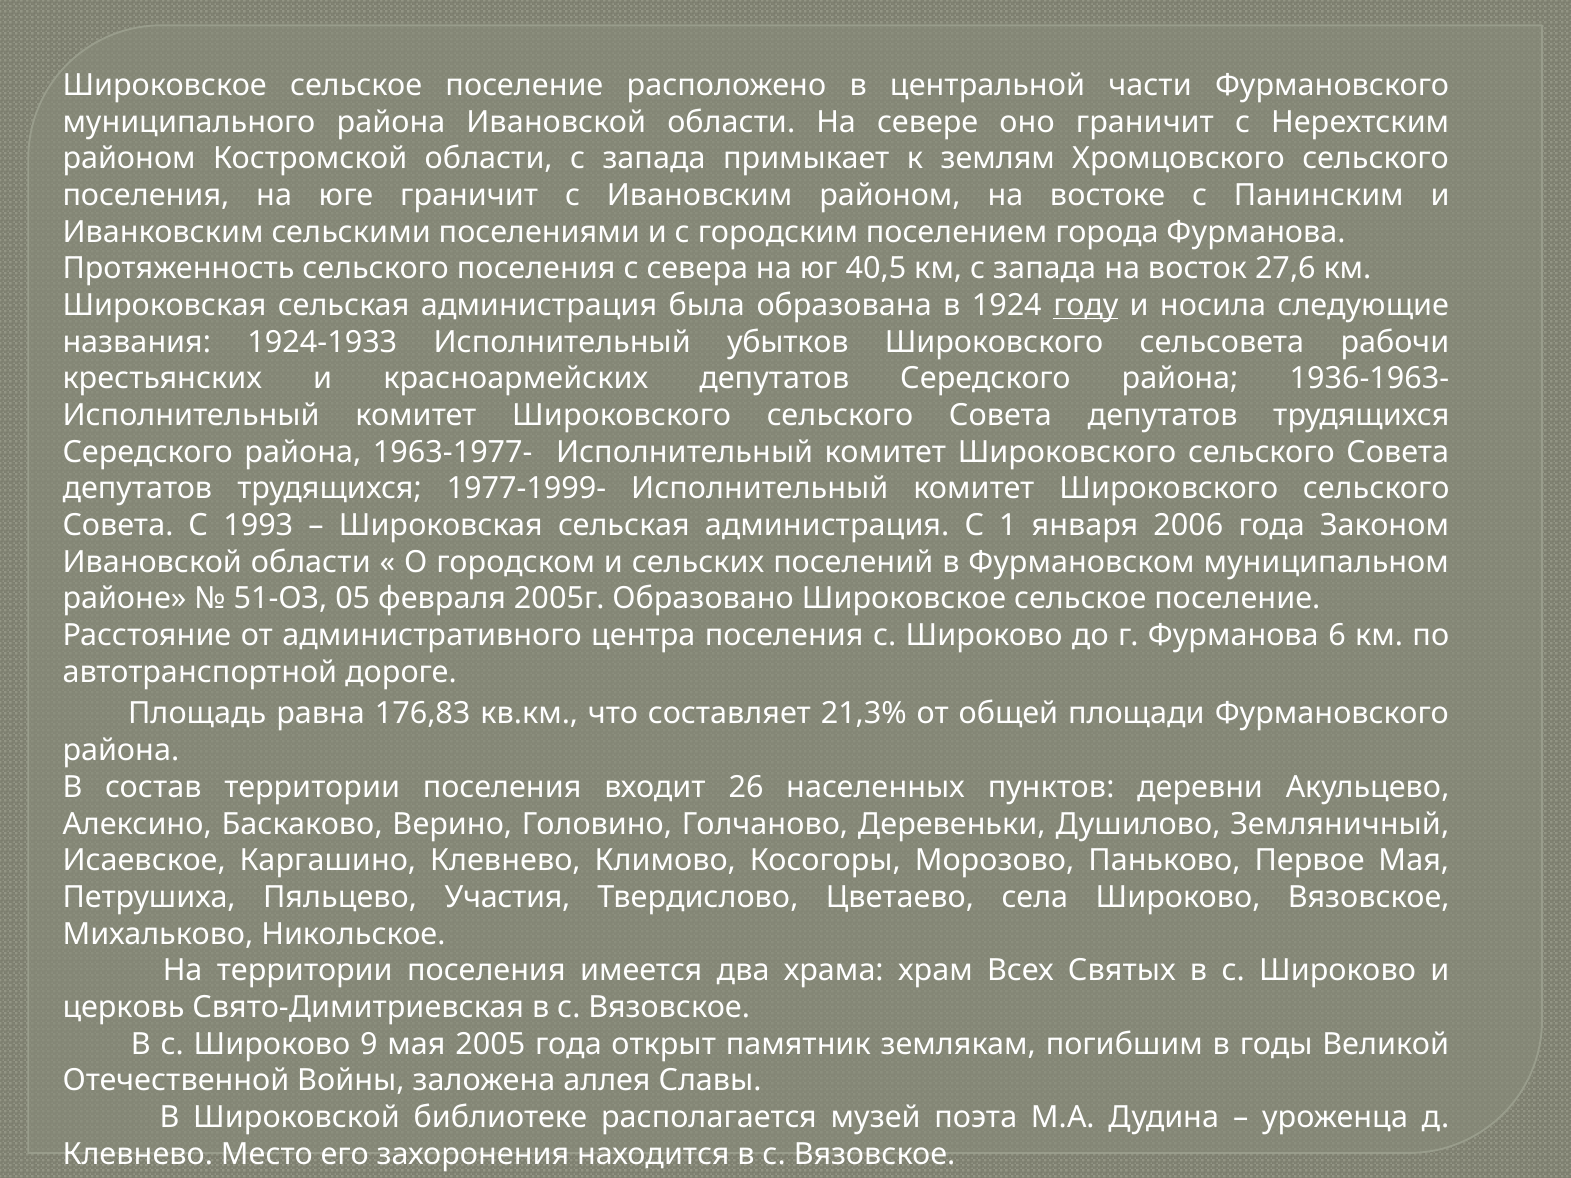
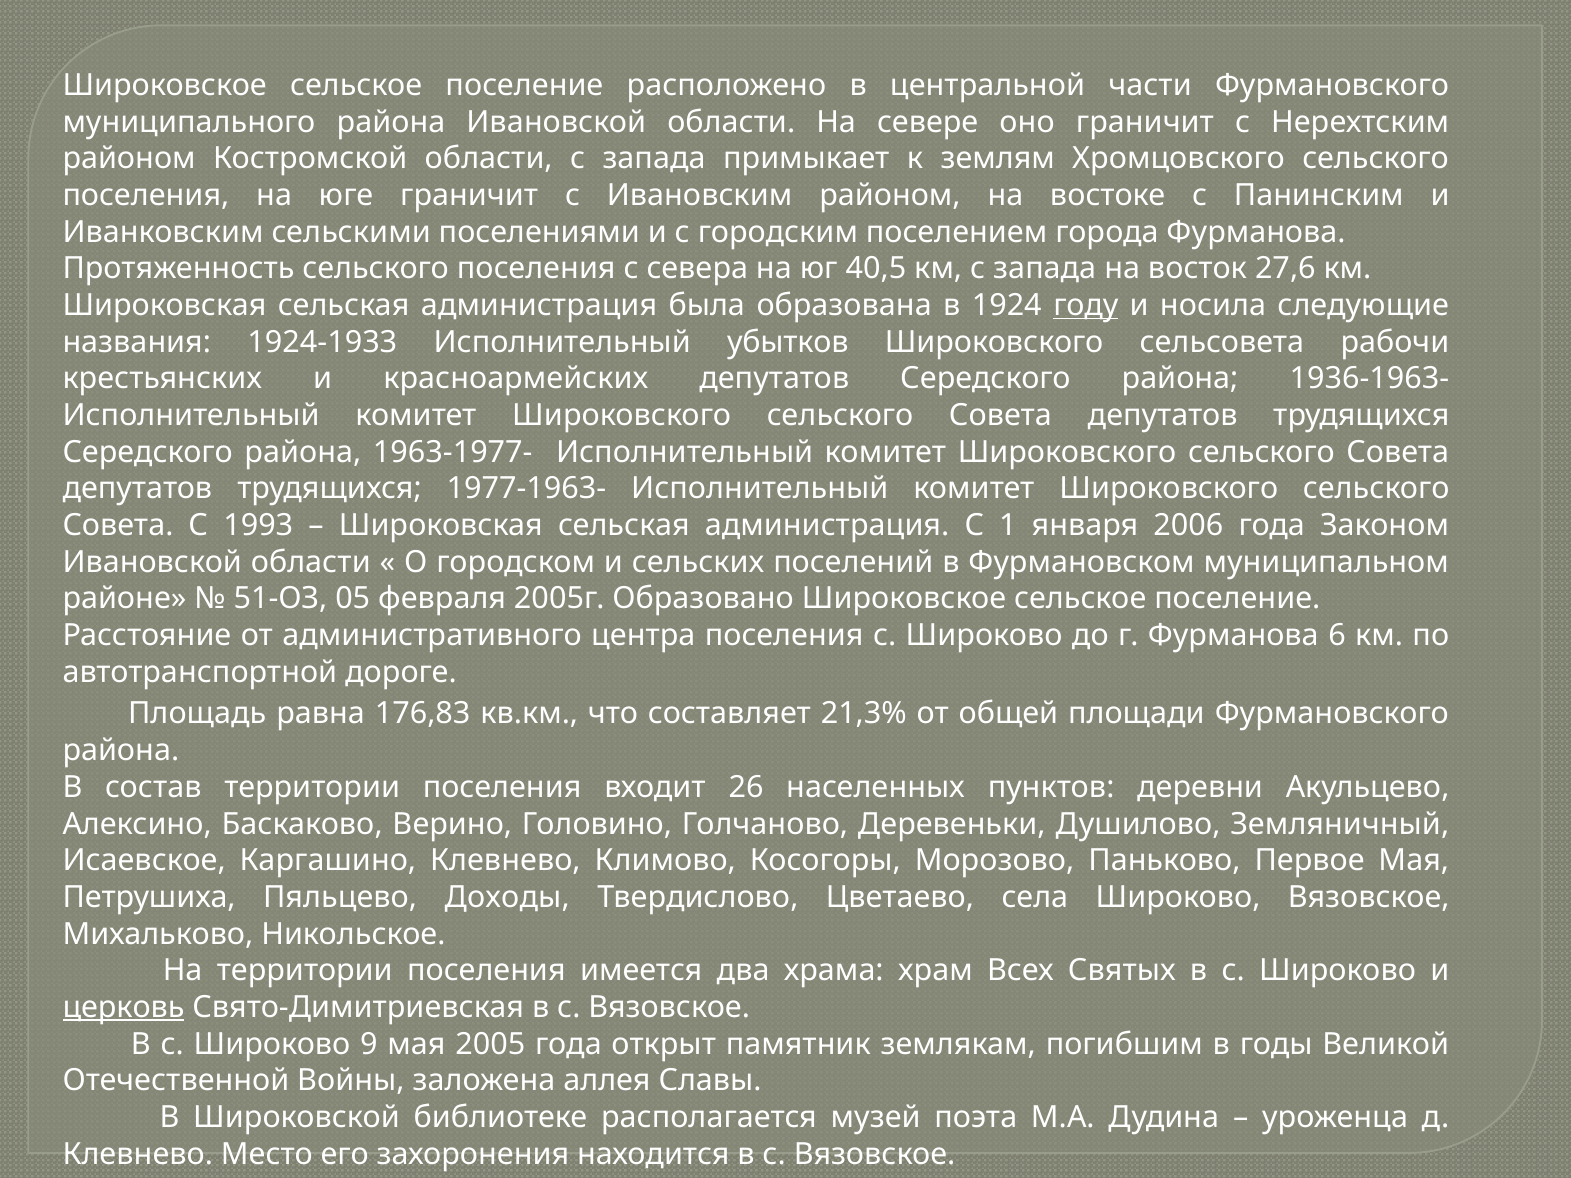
1977-1999-: 1977-1999- -> 1977-1963- (526, 489)
Участия: Участия -> Доходы (507, 897)
церковь underline: none -> present (123, 1007)
